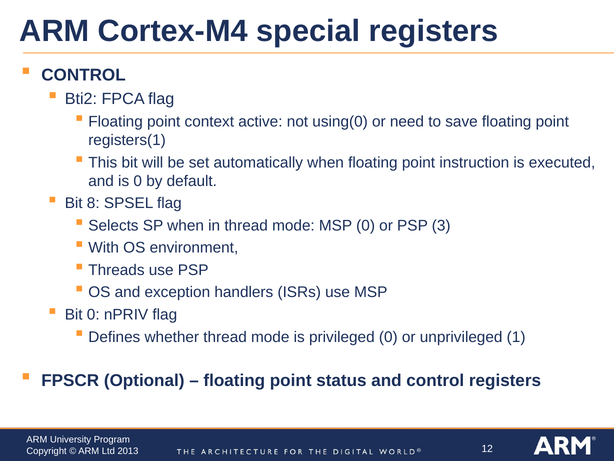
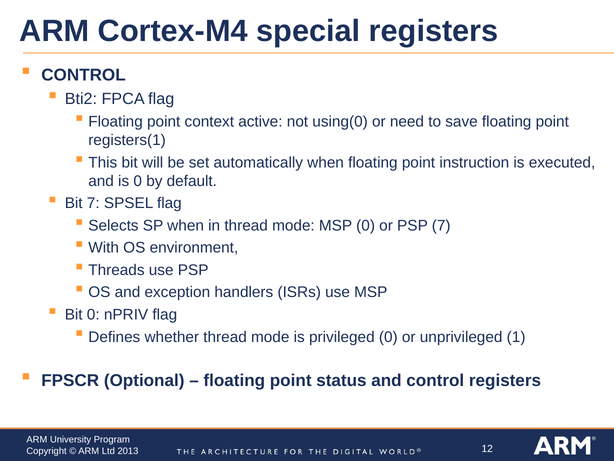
Bit 8: 8 -> 7 (93, 203)
PSP 3: 3 -> 7 (441, 225)
